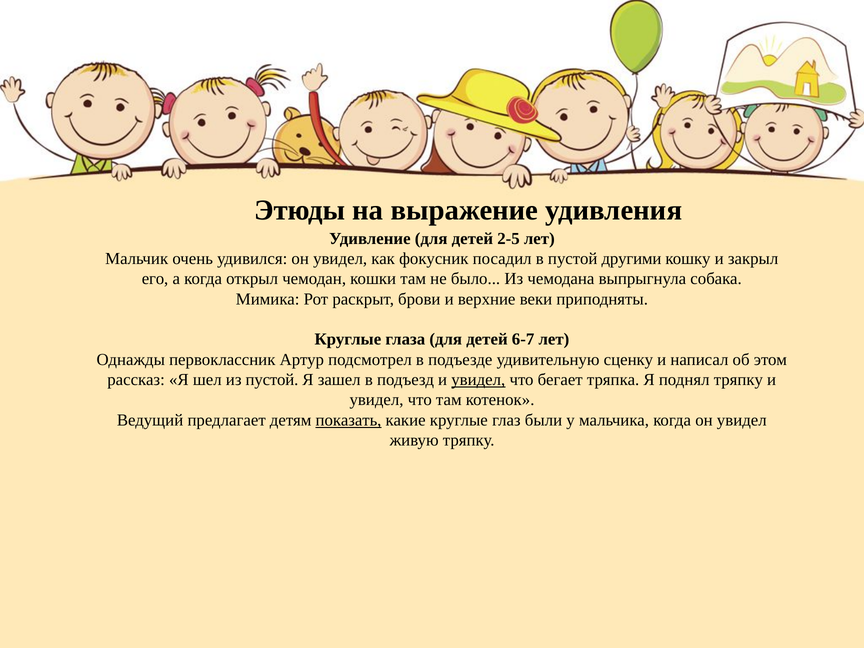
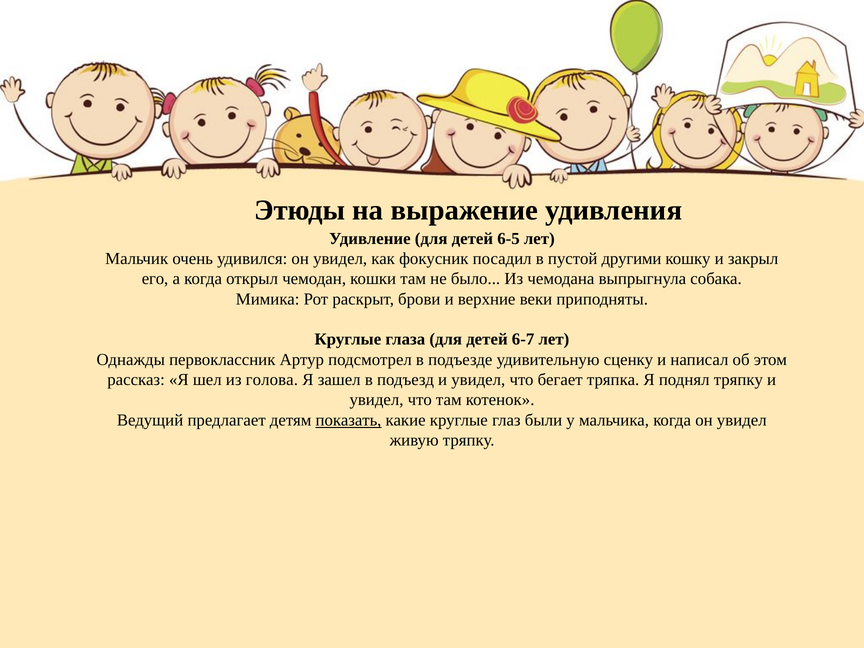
2-5: 2-5 -> 6-5 (508, 239)
из пустой: пустой -> голова (272, 380)
увидел underline: present -> none (478, 380)
